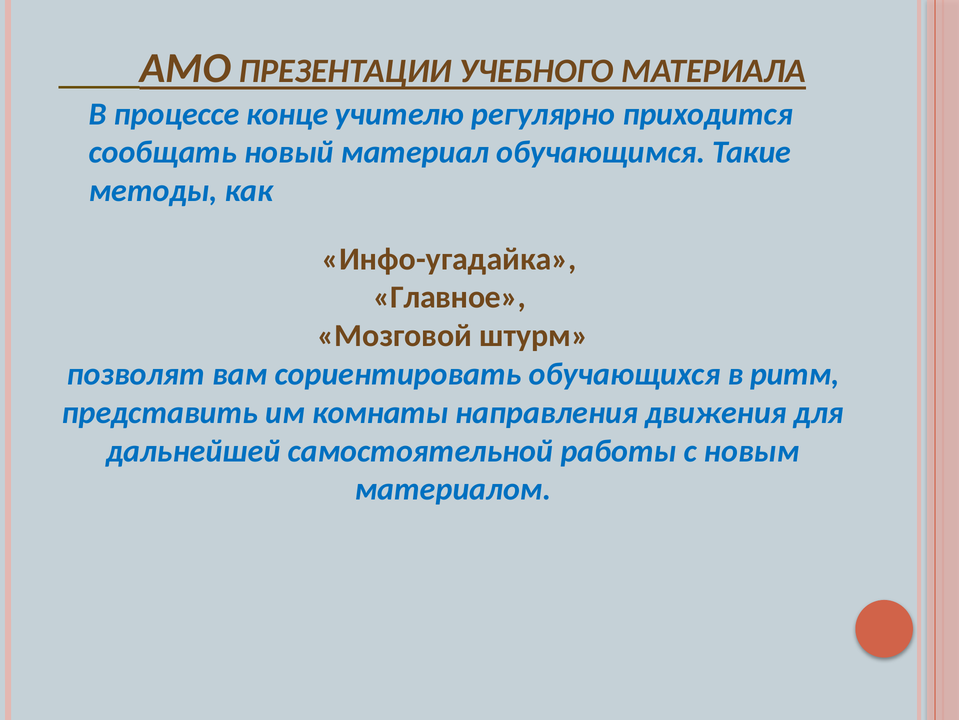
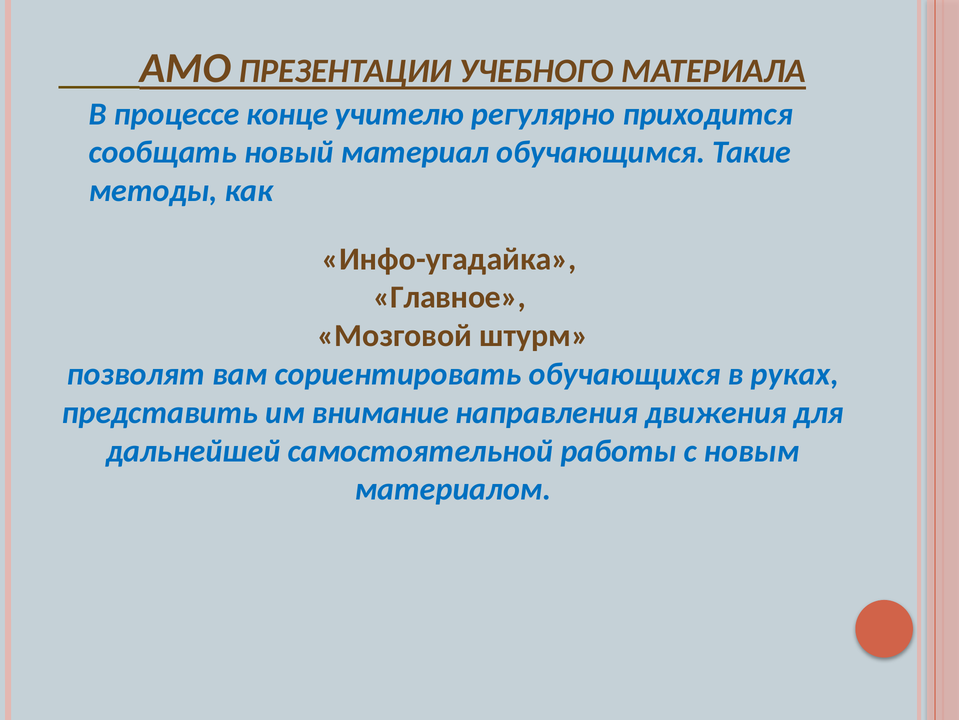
ритм: ритм -> руках (795, 374)
комнаты: комнаты -> внимание (380, 412)
